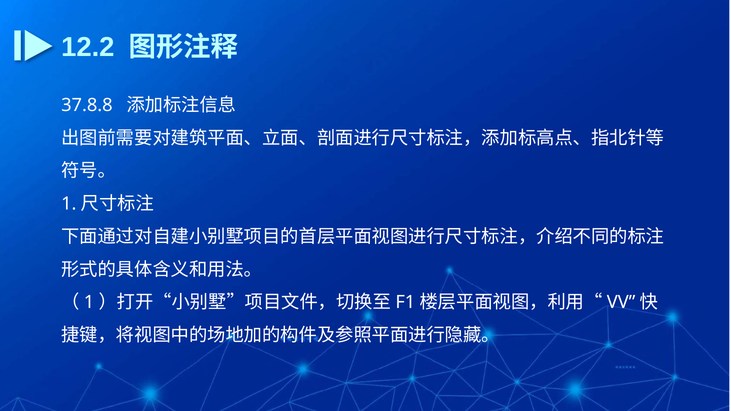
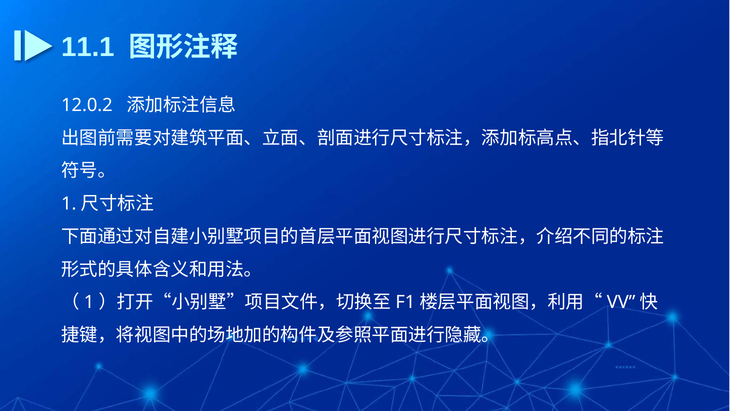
12.2: 12.2 -> 11.1 (88, 47)
37.8.8: 37.8.8 -> 12.0.2 (87, 105)
